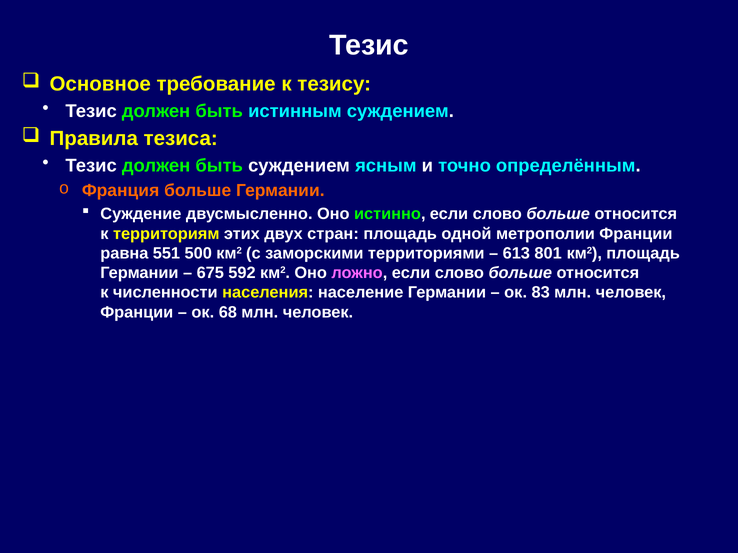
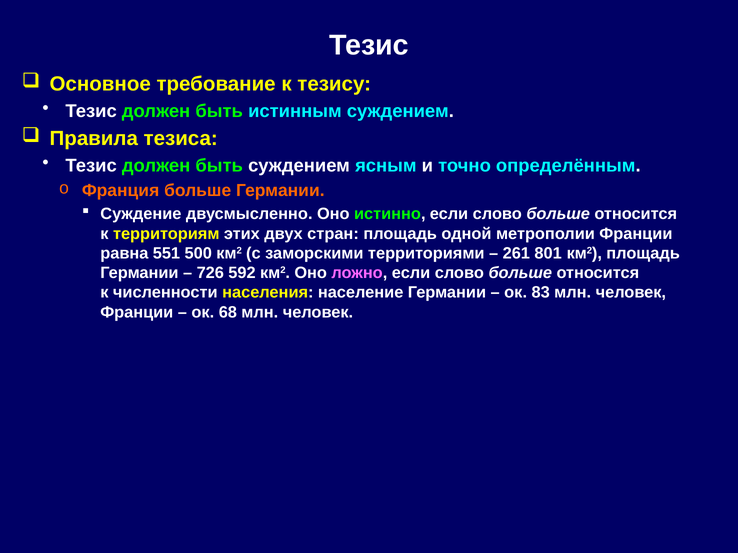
613: 613 -> 261 (516, 254)
675: 675 -> 726 (210, 273)
